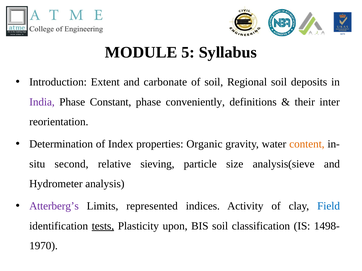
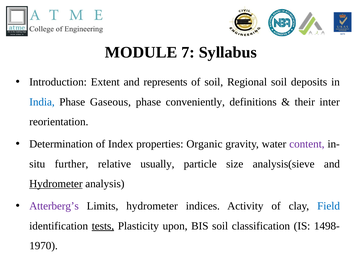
5: 5 -> 7 (188, 52)
carbonate: carbonate -> represents (165, 82)
India colour: purple -> blue (42, 102)
Constant: Constant -> Gaseous (110, 102)
content colour: orange -> purple (307, 144)
second: second -> further (72, 164)
sieving: sieving -> usually (157, 164)
Hydrometer underline: none -> present (56, 184)
Limits represented: represented -> hydrometer (152, 206)
